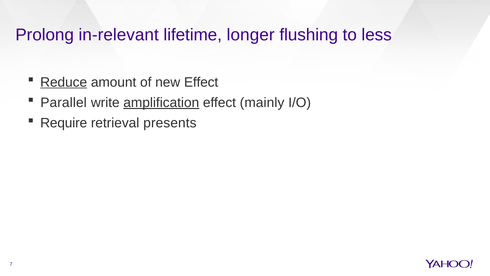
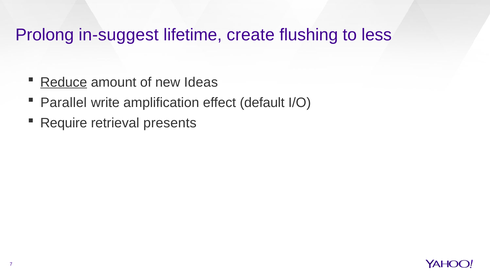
in-relevant: in-relevant -> in-suggest (119, 35)
longer: longer -> create (251, 35)
new Effect: Effect -> Ideas (201, 82)
amplification underline: present -> none (161, 102)
mainly: mainly -> default (262, 102)
